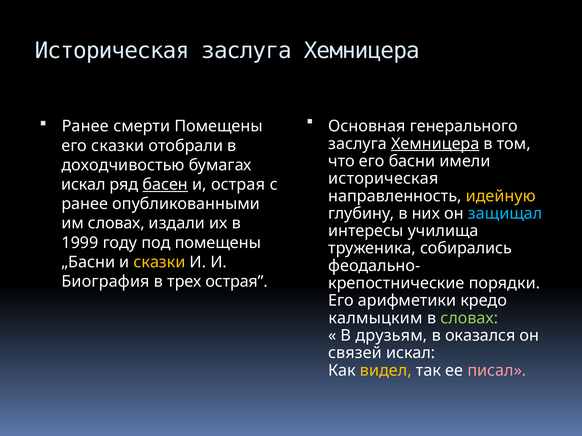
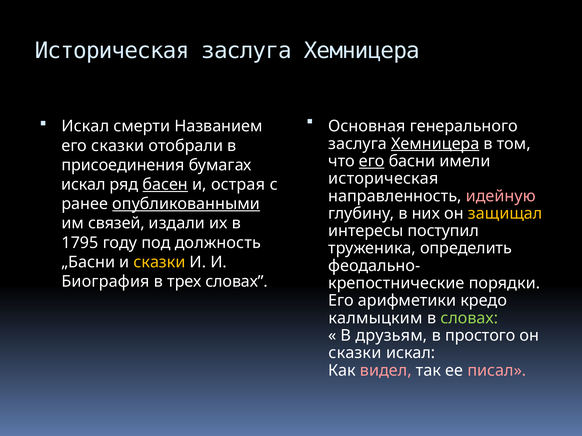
Ранее: Ранее -> Искал (85, 126)
смерти Помещены: Помещены -> Названием (218, 126)
его underline: none -> present (372, 161)
доходчивостью: доходчивостью -> присоединения (123, 165)
идейную colour: yellow -> pink (501, 196)
опубликованными underline: none -> present (186, 204)
защищал colour: light blue -> yellow (505, 214)
им словах: словах -> связей (116, 224)
училища: училища -> поступил (443, 231)
1999: 1999 -> 1795 (80, 243)
под помещены: помещены -> должность (218, 243)
собирались: собирались -> определить (466, 249)
трех острая: острая -> словах (237, 282)
оказался: оказался -> простого (480, 336)
связей: связей -> сказки (355, 353)
видел colour: yellow -> pink (386, 371)
